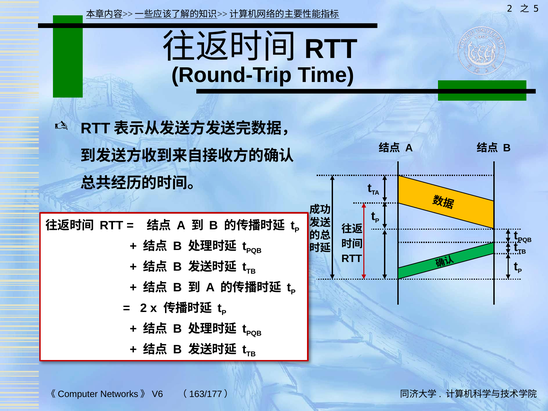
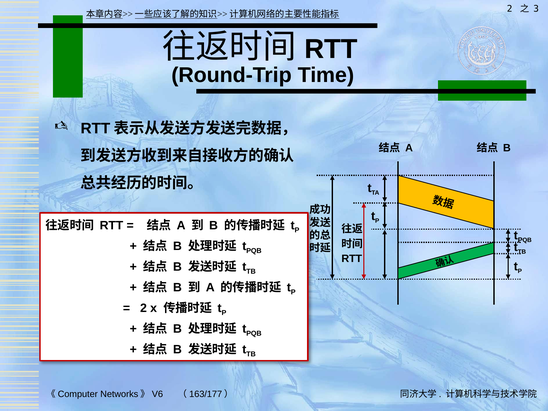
5: 5 -> 3 (536, 9)
